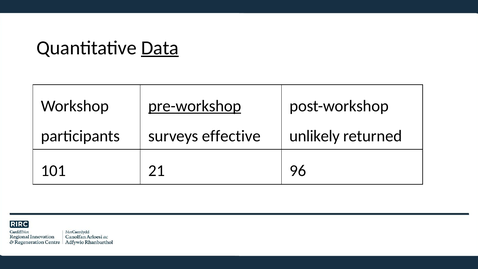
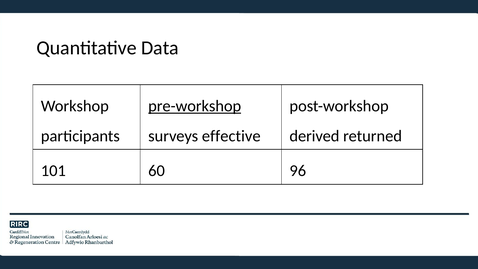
Data underline: present -> none (160, 48)
unlikely: unlikely -> derived (314, 136)
21: 21 -> 60 (157, 171)
